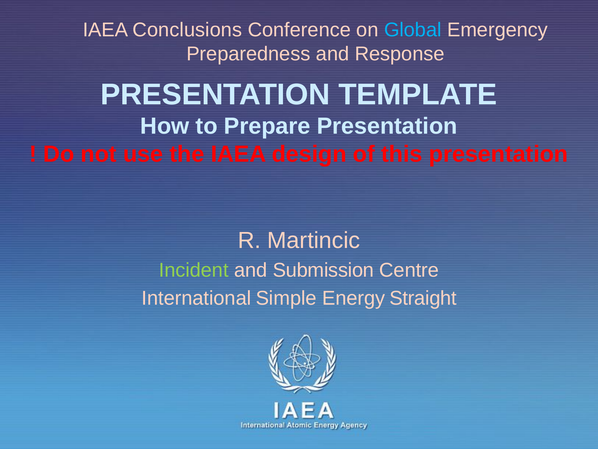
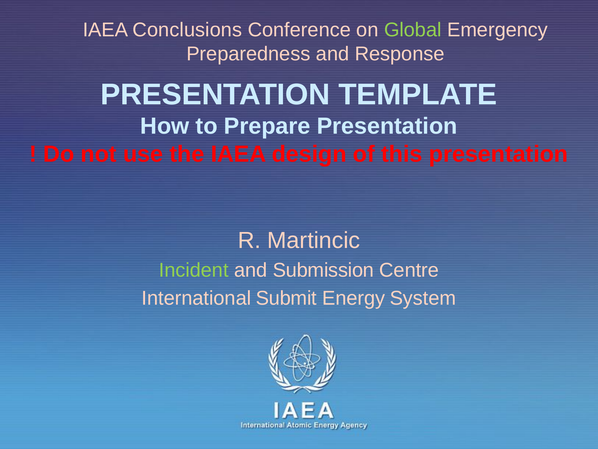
Global colour: light blue -> light green (413, 30)
Simple: Simple -> Submit (286, 298)
Straight: Straight -> System (423, 298)
